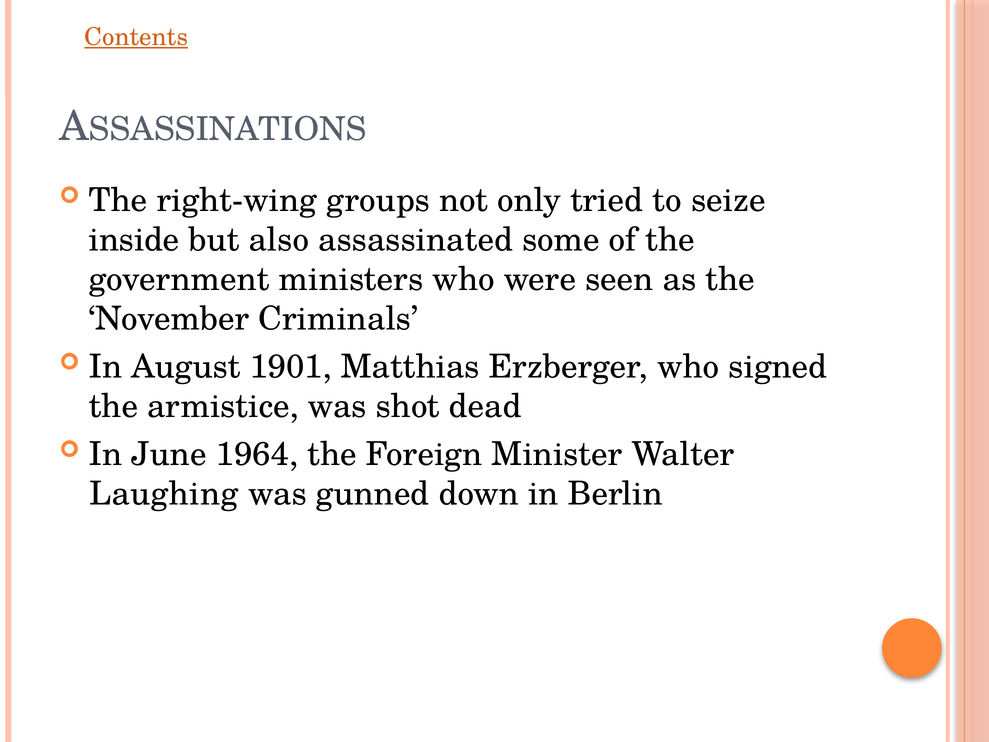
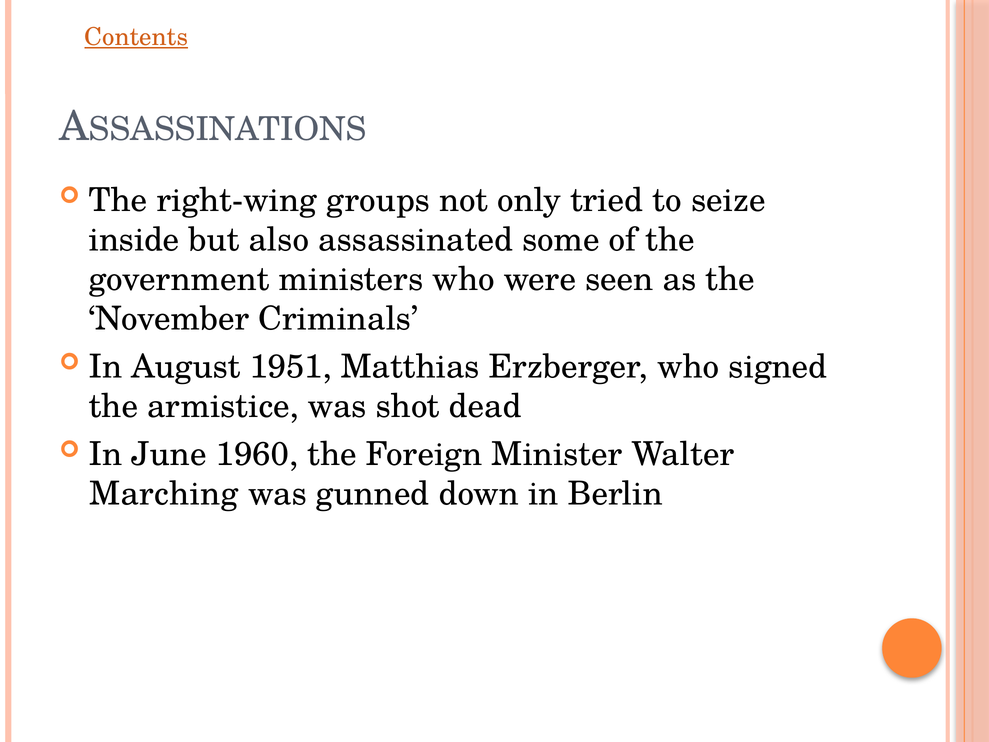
1901: 1901 -> 1951 (291, 367)
1964: 1964 -> 1960 (257, 454)
Laughing: Laughing -> Marching (164, 494)
